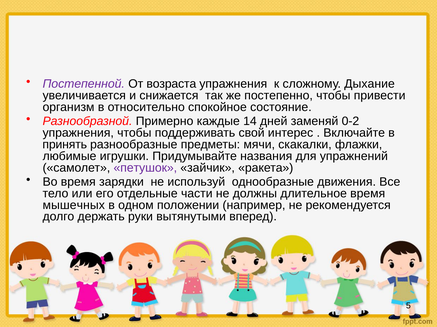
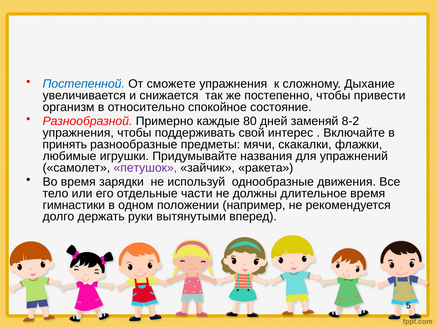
Постепенной colour: purple -> blue (84, 84)
возраста: возраста -> сможете (171, 84)
14: 14 -> 80 (250, 121)
0-2: 0-2 -> 8-2 (350, 121)
мышечных: мышечных -> гимнастики (74, 205)
